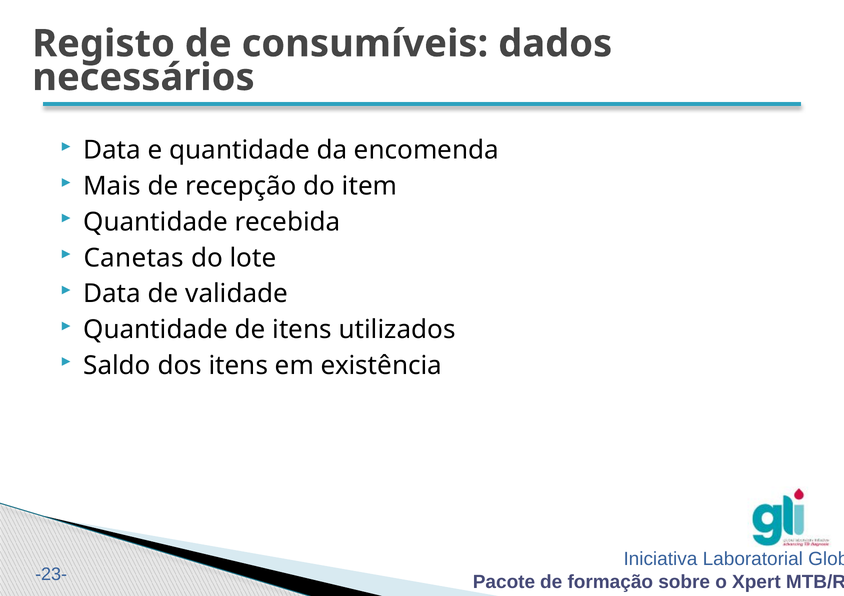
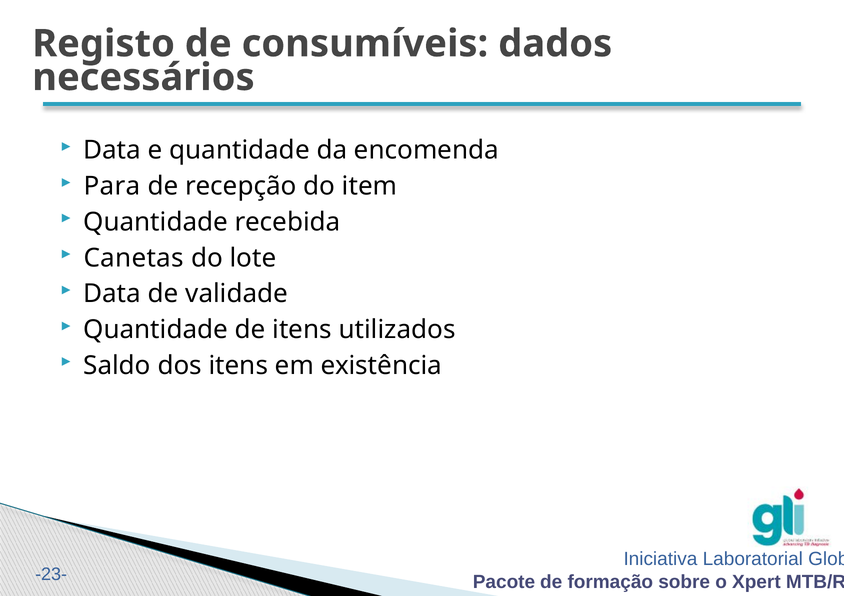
Mais: Mais -> Para (112, 186)
